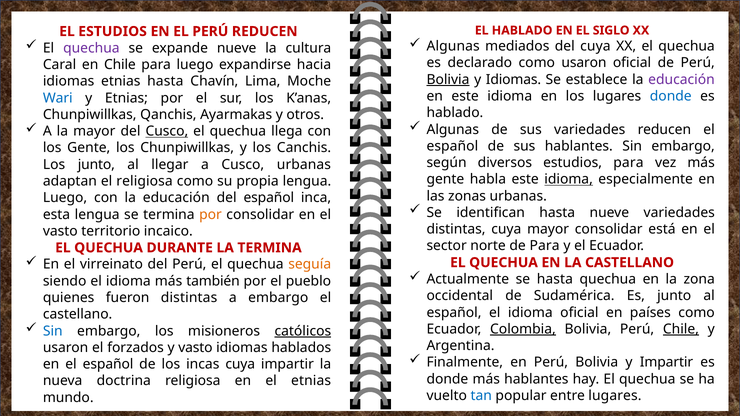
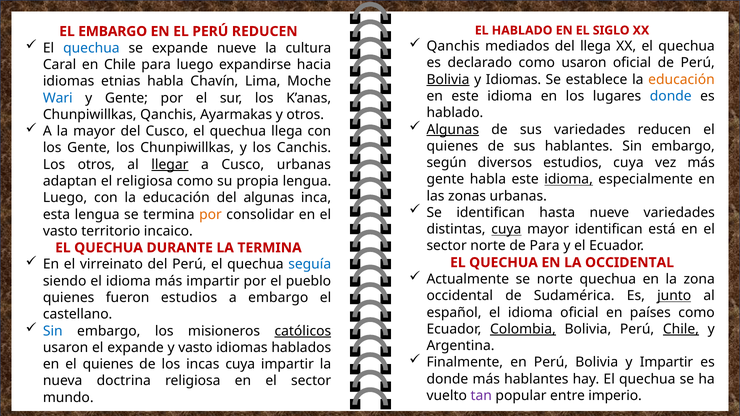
EL ESTUDIOS: ESTUDIOS -> EMBARGO (113, 31)
Algunas: Algunas -> Qanchis (453, 46)
del cuya: cuya -> llega (596, 46)
quechua colour: purple -> blue (91, 48)
educación colour: purple -> orange (681, 80)
etnias hasta: hasta -> habla (165, 81)
y Etnias: Etnias -> Gente (126, 98)
Algunas underline: none -> present (453, 130)
Cusco underline: present -> none (167, 131)
español: español -> quienes (452, 146)
estudios para: para -> cuya (628, 163)
Los junto: junto -> otros (96, 165)
llegar underline: none -> present (170, 165)
del español: español -> algunas (269, 198)
cuya underline: none -> present (506, 229)
mayor consolidar: consolidar -> identifican (609, 229)
seguía colour: orange -> blue (310, 265)
LA CASTELLANO: CASTELLANO -> OCCIDENTAL (630, 263)
se hasta: hasta -> norte (555, 279)
más también: también -> impartir (213, 281)
junto underline: none -> present (674, 296)
fueron distintas: distintas -> estudios (189, 298)
el forzados: forzados -> expande (136, 348)
en el español: español -> quienes (108, 364)
religiosa en el etnias: etnias -> sector (311, 381)
tan colour: blue -> purple (481, 396)
entre lugares: lugares -> imperio (615, 396)
